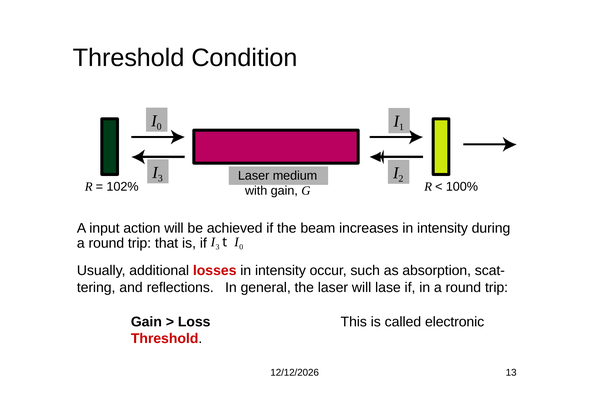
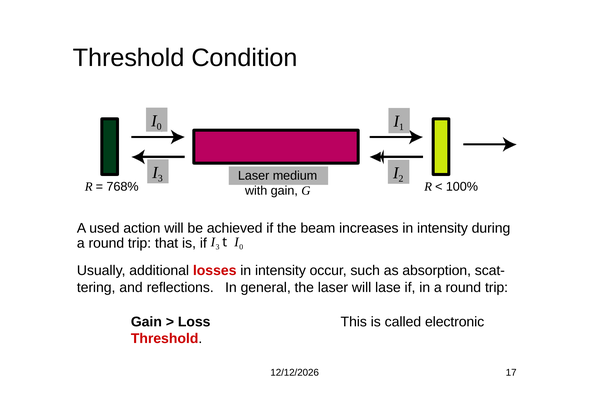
102%: 102% -> 768% (123, 187)
input: input -> used (104, 229)
13: 13 -> 17 (511, 373)
